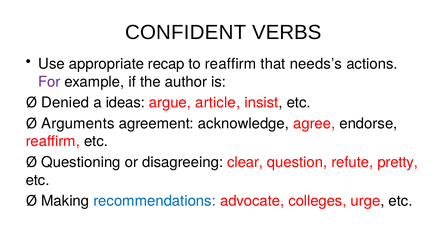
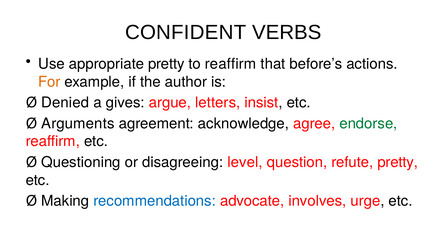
appropriate recap: recap -> pretty (166, 64)
needs’s: needs’s -> before’s (316, 64)
For colour: purple -> orange (49, 82)
ideas: ideas -> gives (125, 103)
article: article -> letters (218, 103)
endorse colour: black -> green (368, 124)
clear: clear -> level (245, 163)
colleges: colleges -> involves (317, 201)
